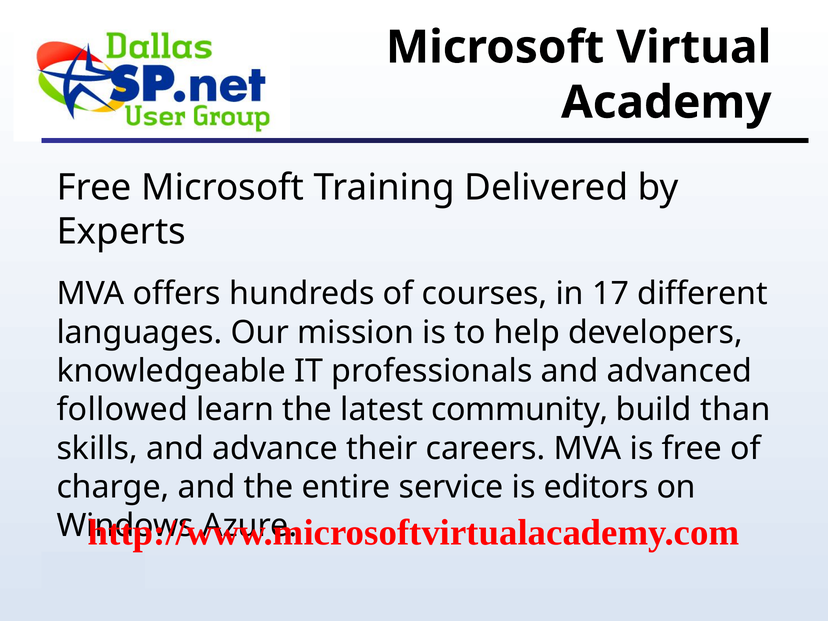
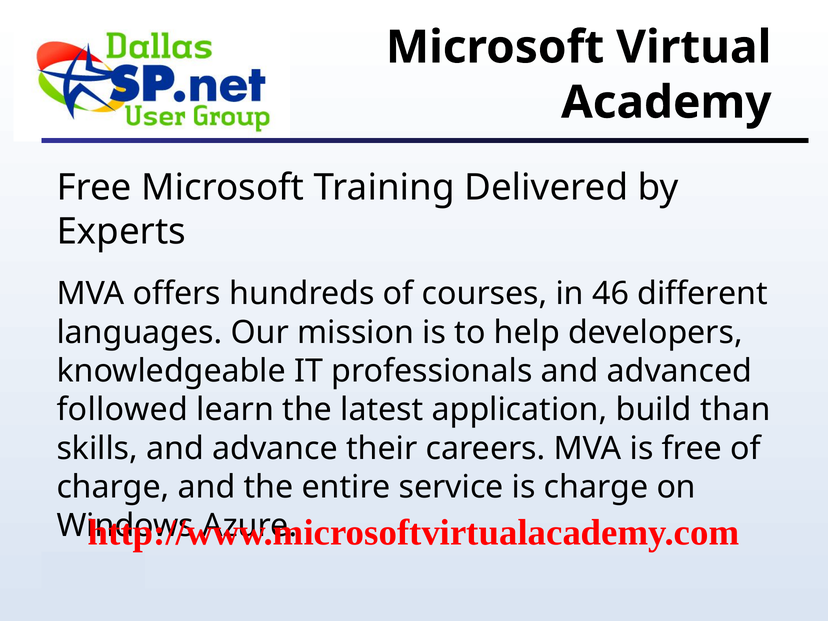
17: 17 -> 46 (611, 294)
community: community -> application (520, 410)
is editors: editors -> charge (596, 487)
